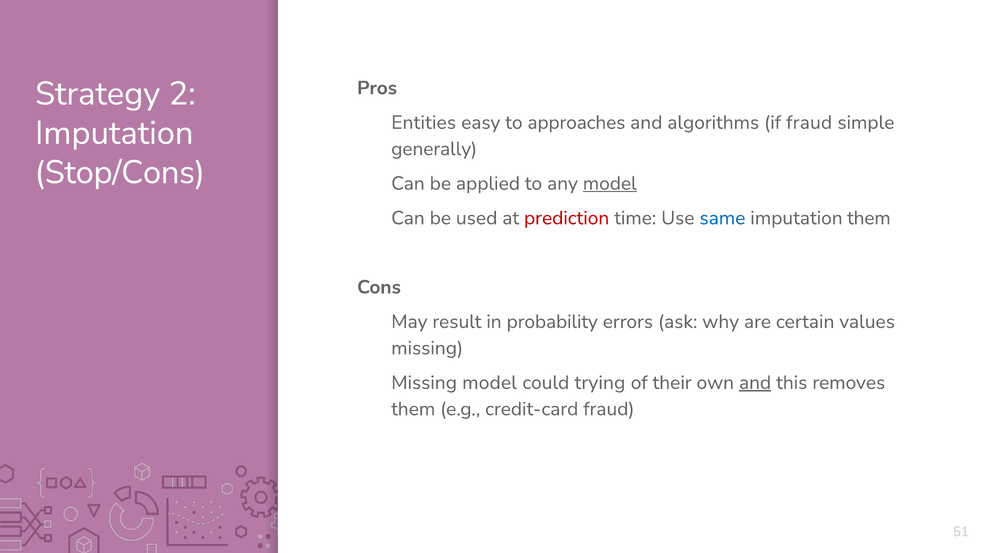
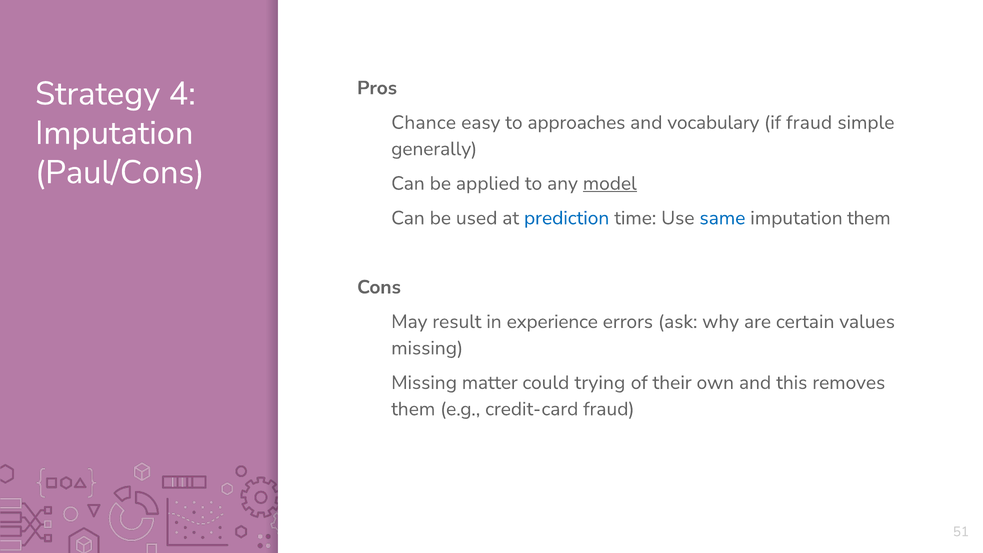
2: 2 -> 4 (182, 94)
Entities: Entities -> Chance (424, 122)
algorithms: algorithms -> vocabulary (713, 122)
Stop/Cons: Stop/Cons -> Paul/Cons (120, 172)
prediction colour: red -> blue (567, 218)
probability: probability -> experience (552, 322)
Missing model: model -> matter (490, 383)
and underline: present -> none (755, 383)
